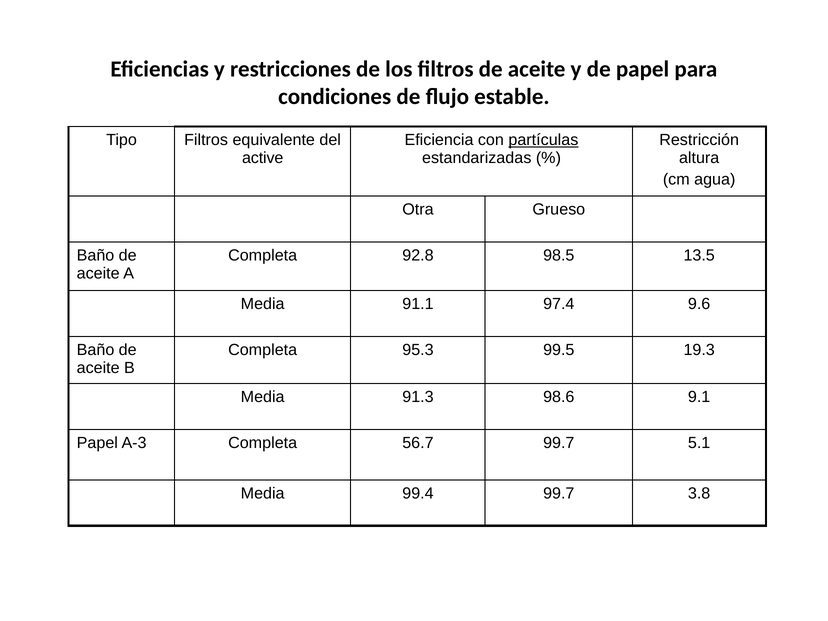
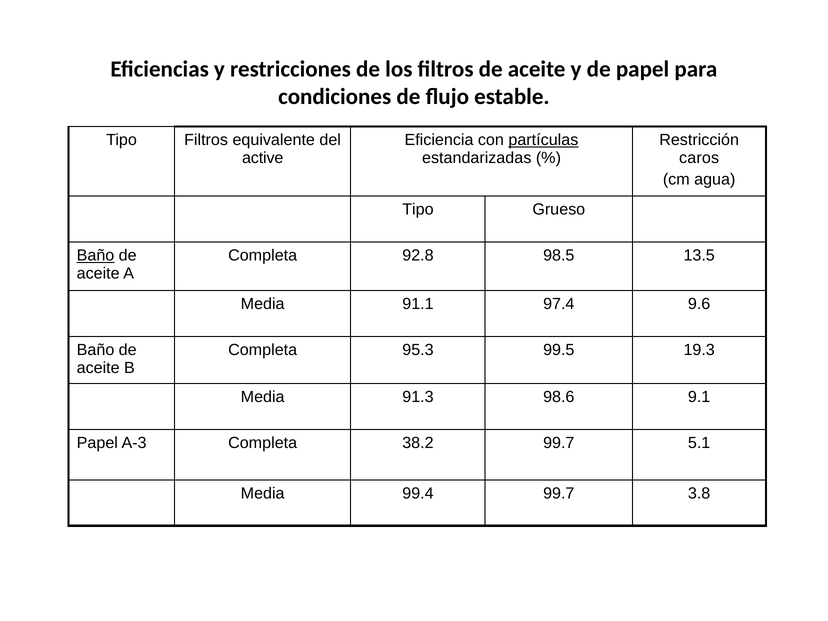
altura: altura -> caros (699, 158)
Otra: Otra -> Tipo (418, 210)
Baño underline: none -> present (96, 256)
56.7: 56.7 -> 38.2 (418, 443)
